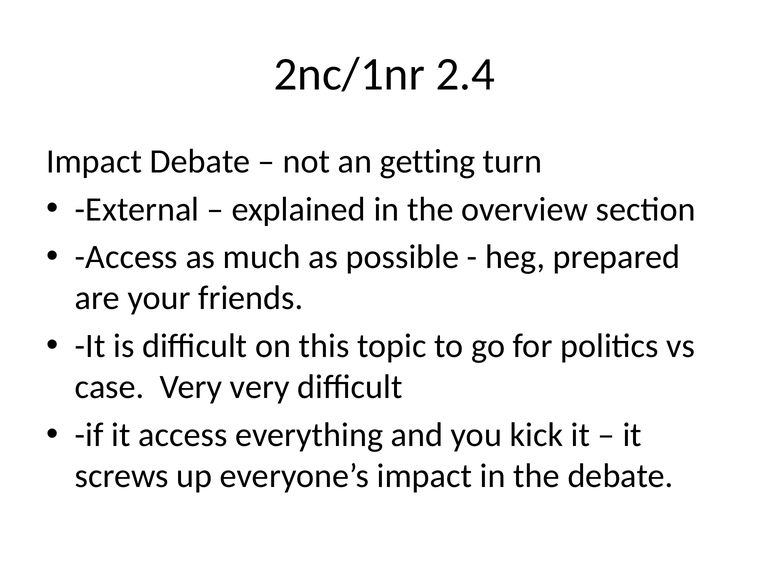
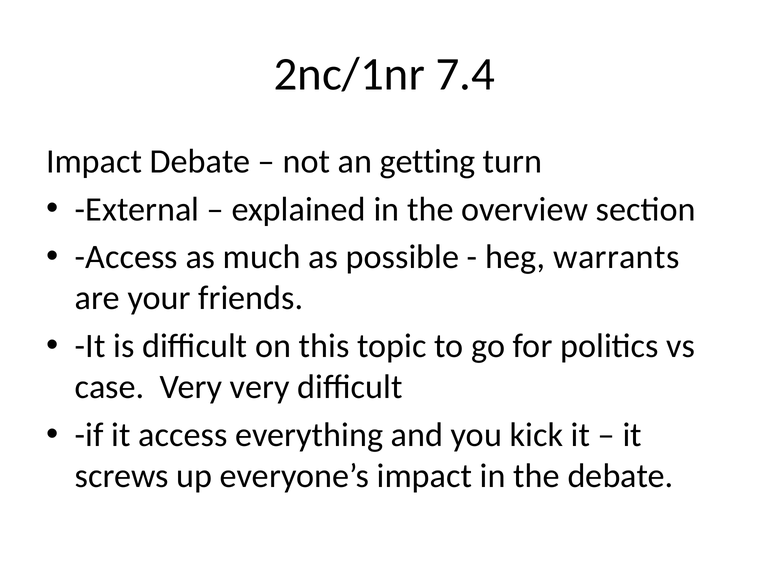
2.4: 2.4 -> 7.4 (465, 74)
prepared: prepared -> warrants (616, 257)
